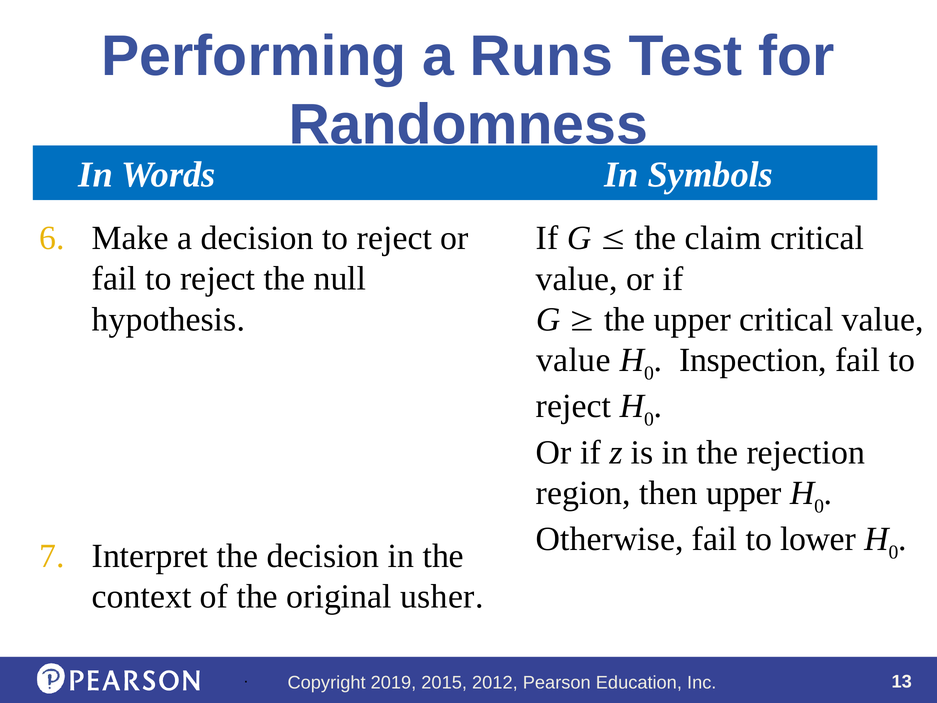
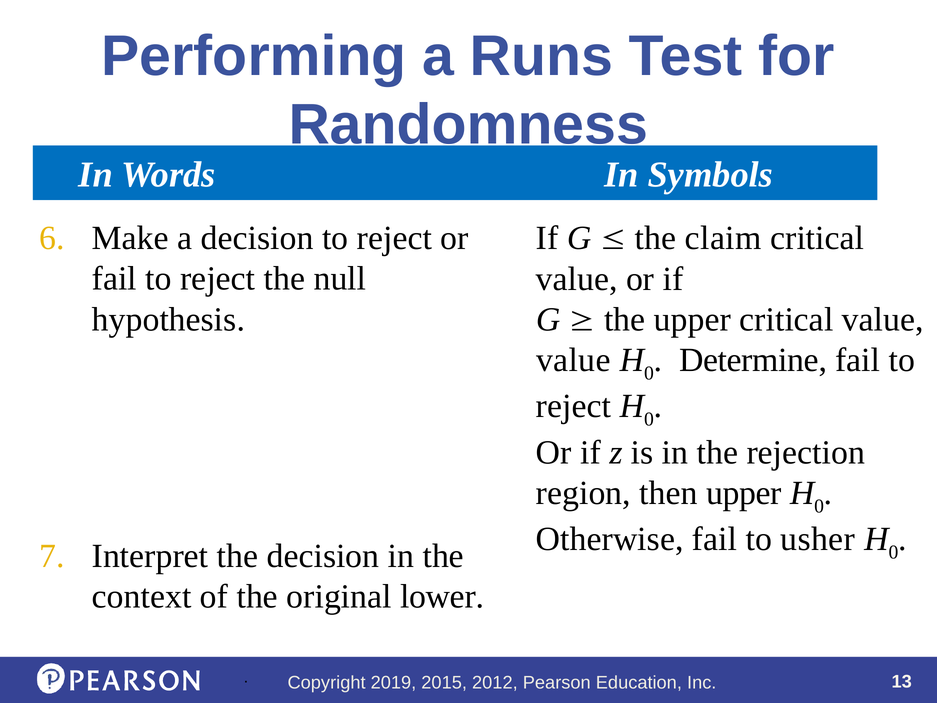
Inspection: Inspection -> Determine (753, 360)
lower: lower -> usher (818, 539)
usher: usher -> lower (442, 596)
